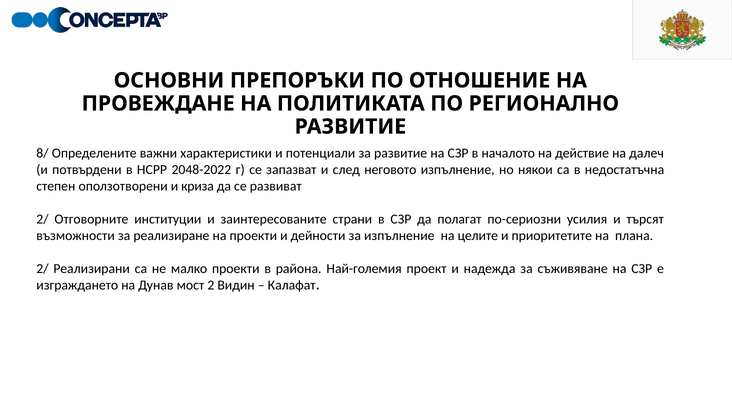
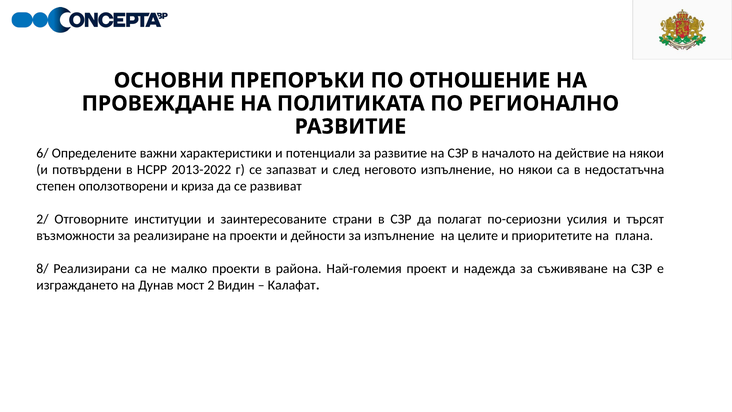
8/: 8/ -> 6/ (42, 153)
на далеч: далеч -> някои (647, 153)
2048-2022: 2048-2022 -> 2013-2022 (201, 170)
2/: 2/ -> 8/ (42, 269)
